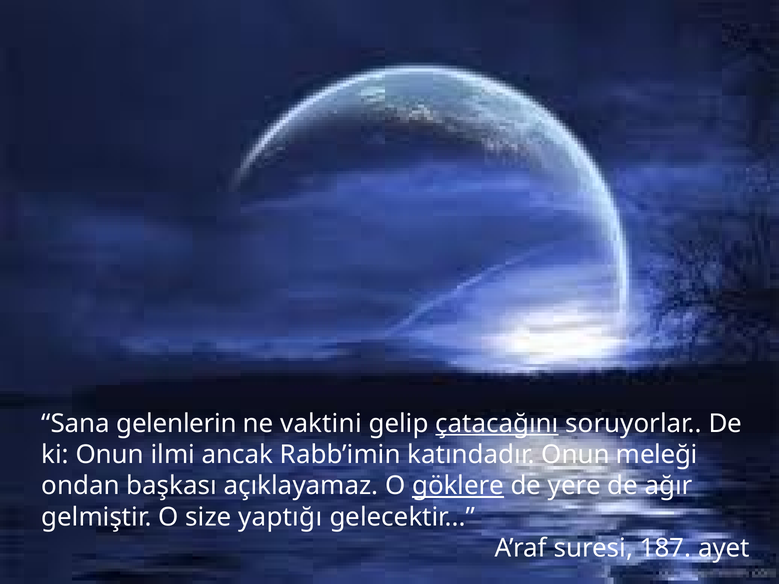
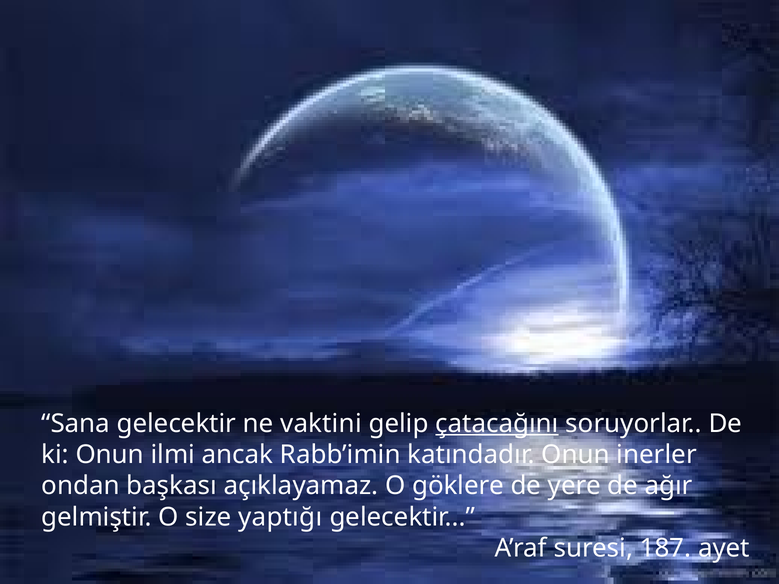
Sana gelenlerin: gelenlerin -> gelecektir (176, 424)
meleği: meleği -> inerler (657, 455)
göklere underline: present -> none (458, 486)
